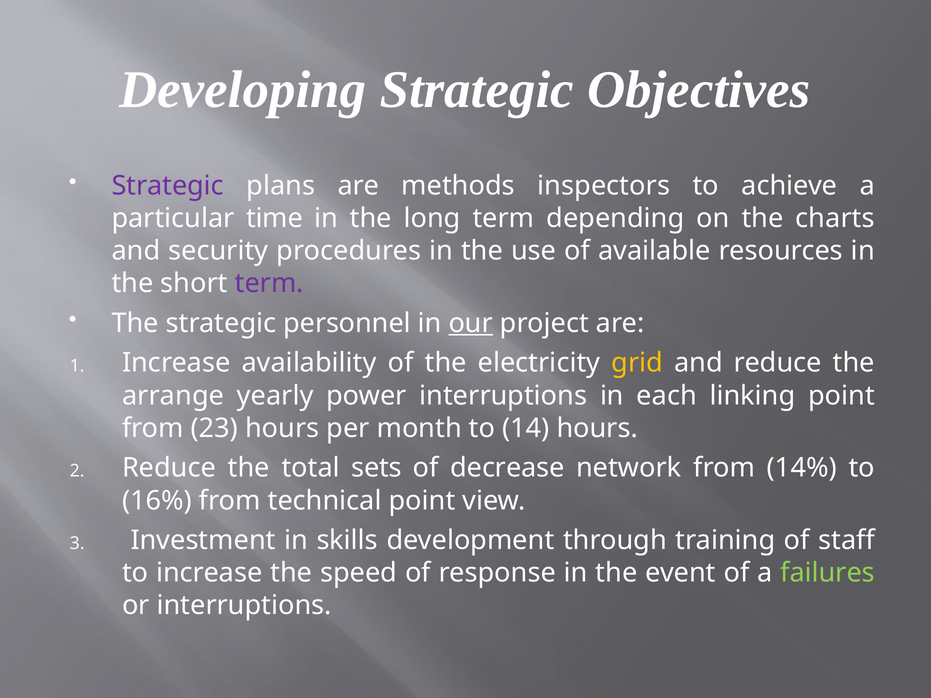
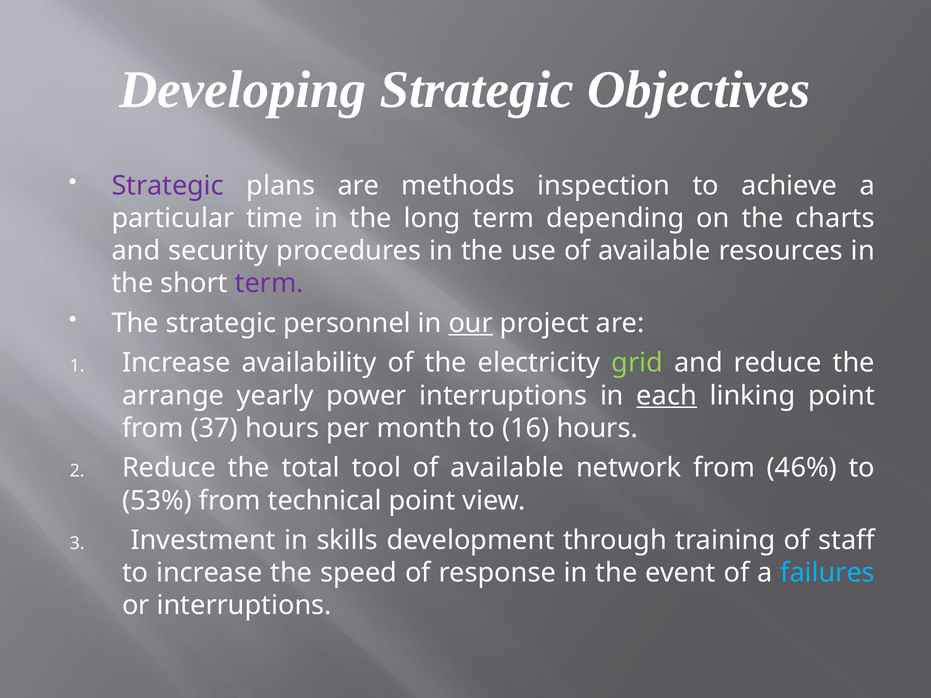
inspectors: inspectors -> inspection (604, 186)
grid colour: yellow -> light green (637, 363)
each underline: none -> present (667, 396)
23: 23 -> 37 (214, 428)
14: 14 -> 16 (526, 428)
sets: sets -> tool (376, 468)
decrease: decrease -> available (507, 468)
14%: 14% -> 46% (802, 468)
16%: 16% -> 53% (157, 501)
failures colour: light green -> light blue (828, 573)
